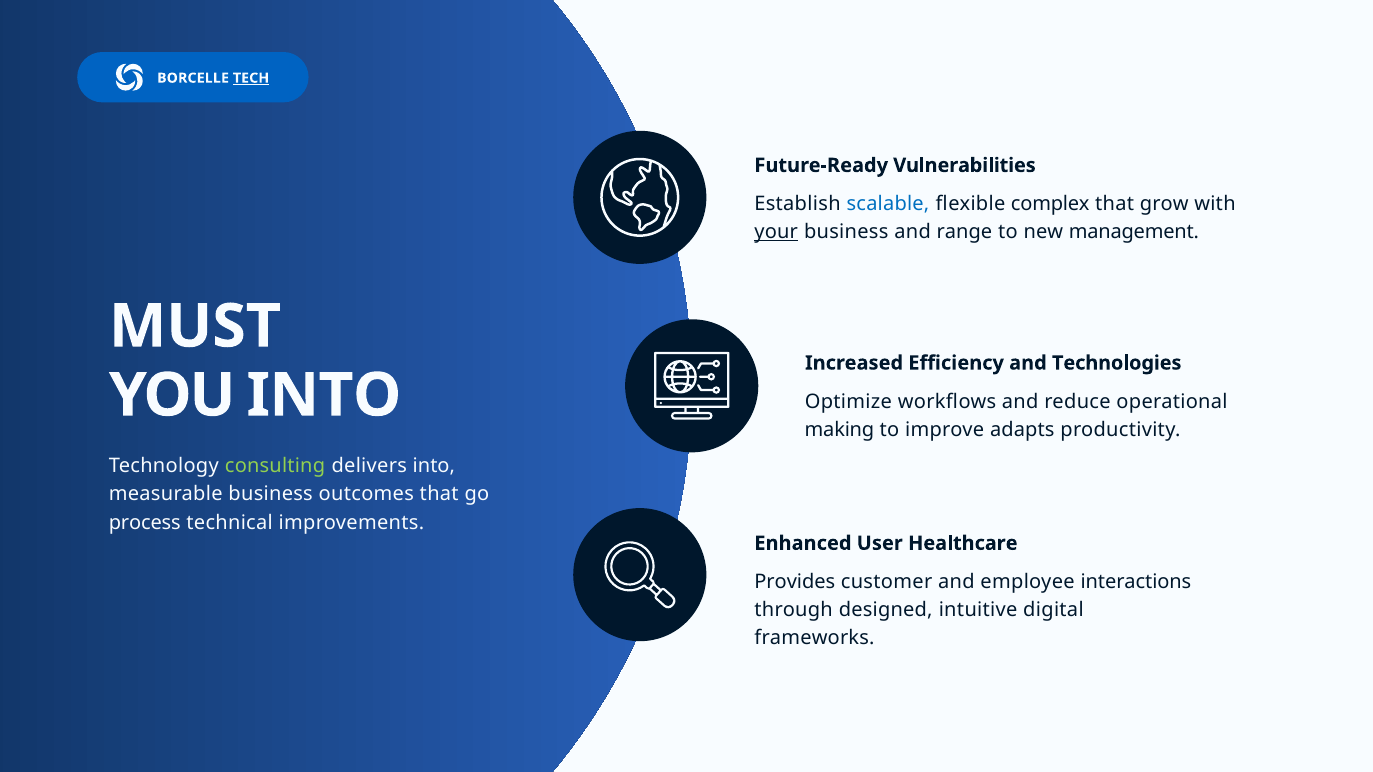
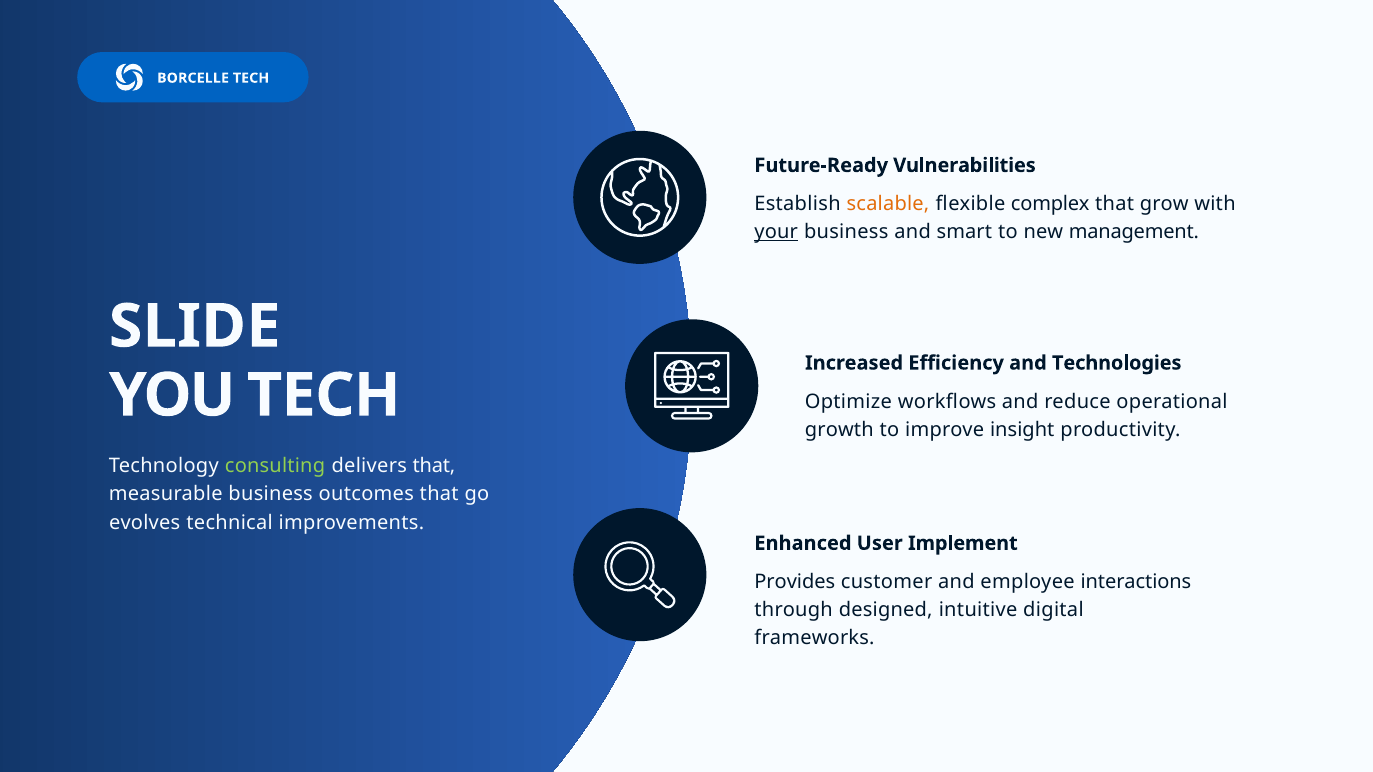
TECH underline: present -> none (251, 78)
scalable colour: blue -> orange (888, 204)
range: range -> smart (964, 232)
MUST: MUST -> SLIDE (195, 327)
YOU INTO: INTO -> TECH (324, 396)
making: making -> growth (839, 430)
adapts: adapts -> insight (1022, 430)
delivers into: into -> that (434, 467)
process: process -> evolves (145, 523)
Healthcare: Healthcare -> Implement (963, 543)
